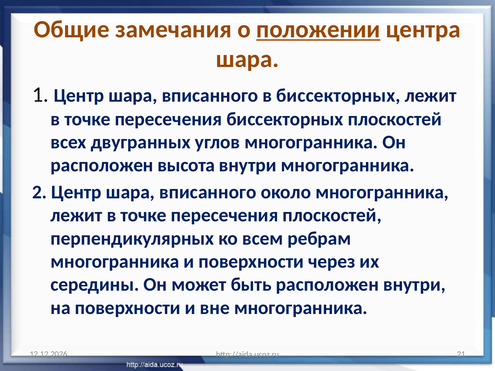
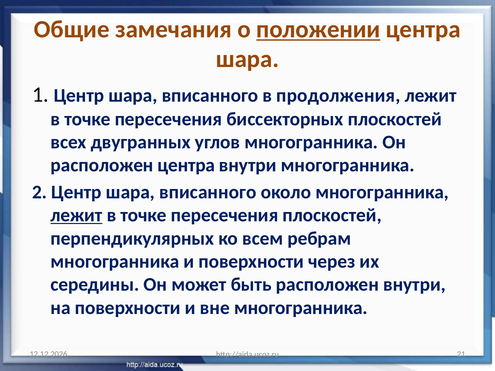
в биссекторных: биссекторных -> продолжения (338, 95)
расположен высота: высота -> центра (186, 165)
лежит underline: none -> present (77, 215)
